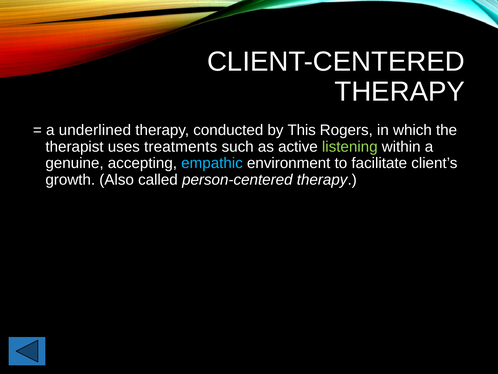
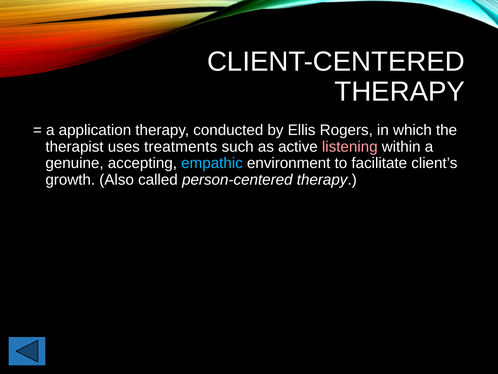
underlined: underlined -> application (95, 130)
This: This -> Ellis (302, 130)
listening colour: light green -> pink (350, 147)
